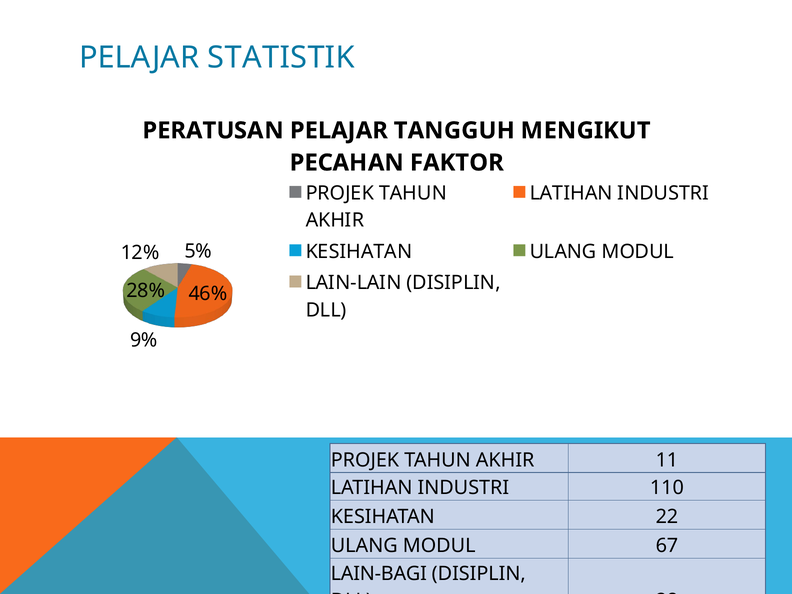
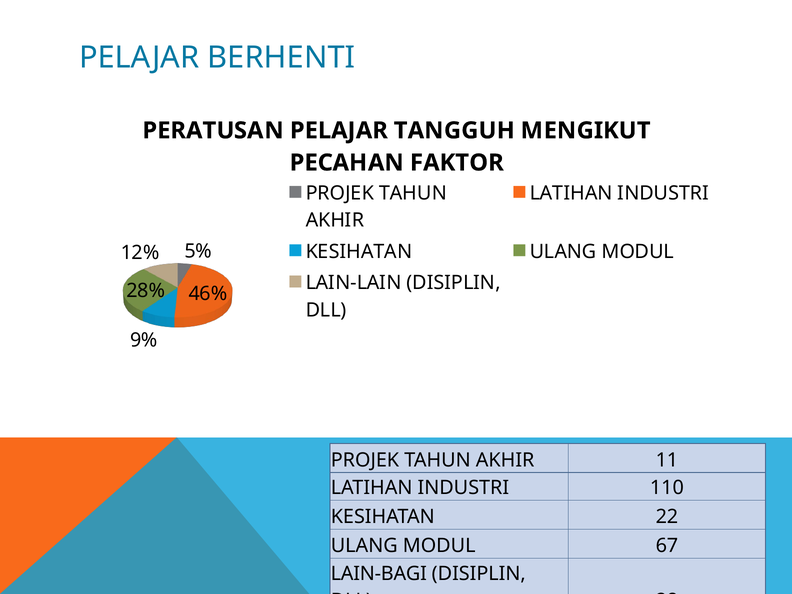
STATISTIK: STATISTIK -> BERHENTI (281, 58)
